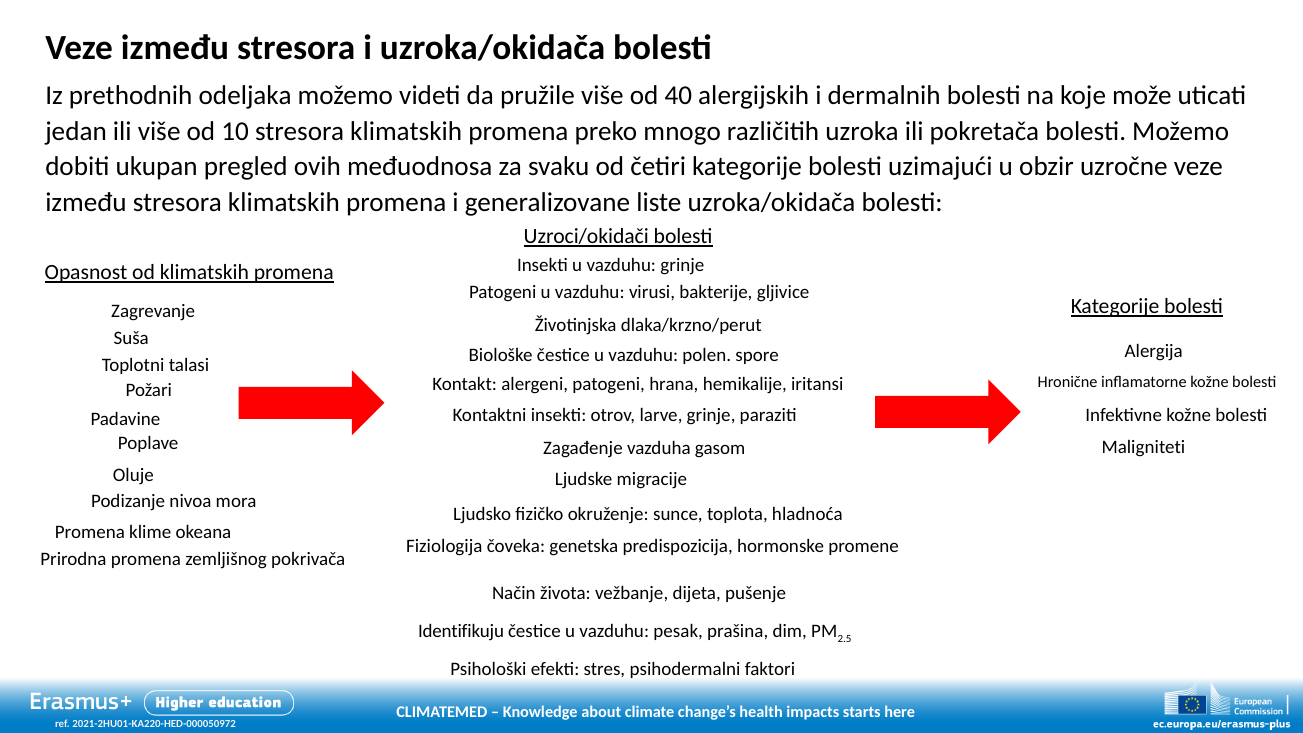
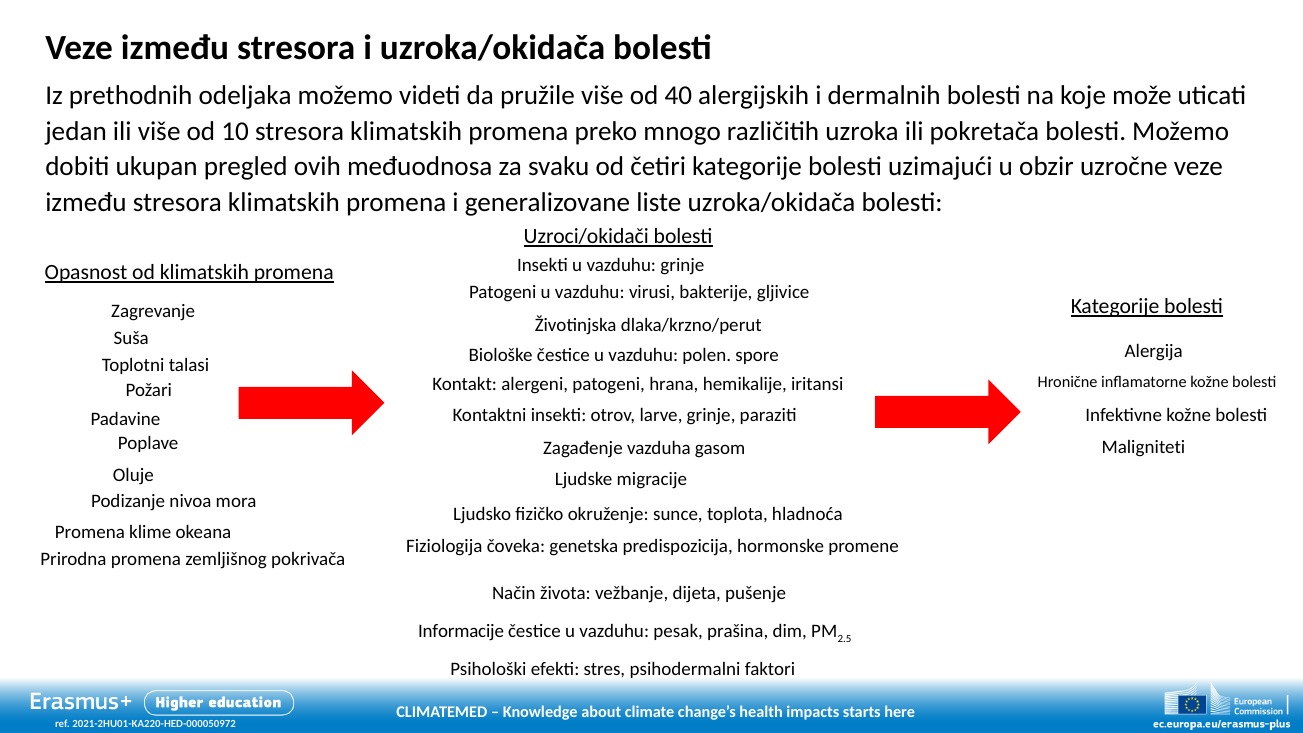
Identifikuju: Identifikuju -> Informacije (461, 631)
